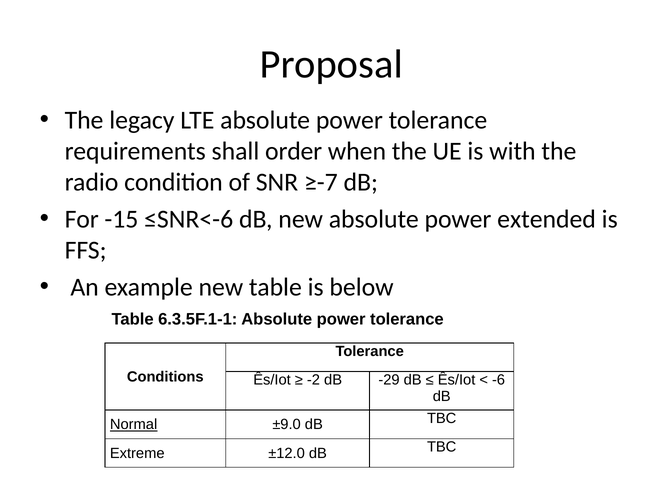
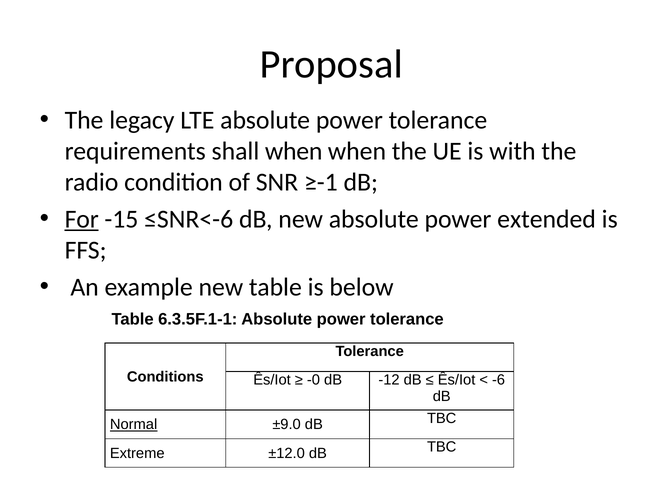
shall order: order -> when (294, 151)
≥-7: ≥-7 -> ≥-1 (321, 182)
For underline: none -> present (82, 219)
-2: -2 -> -0 (313, 379)
-29: -29 -> -12 (389, 379)
